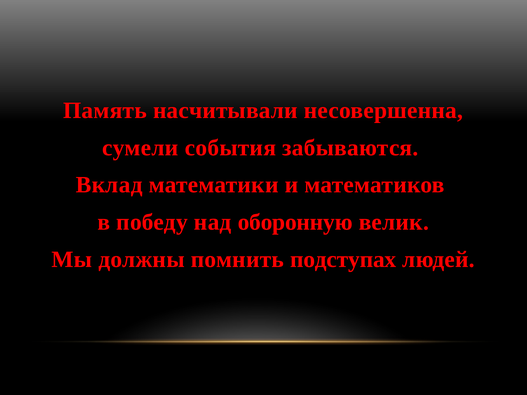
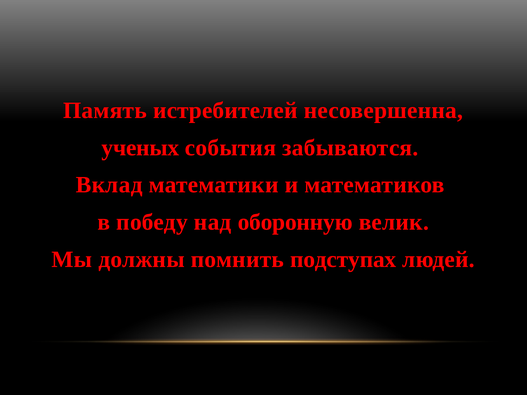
насчитывали: насчитывали -> истребителей (225, 111)
сумели: сумели -> ученых (140, 148)
